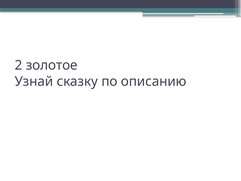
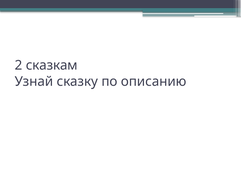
золотое: золотое -> сказкам (52, 65)
